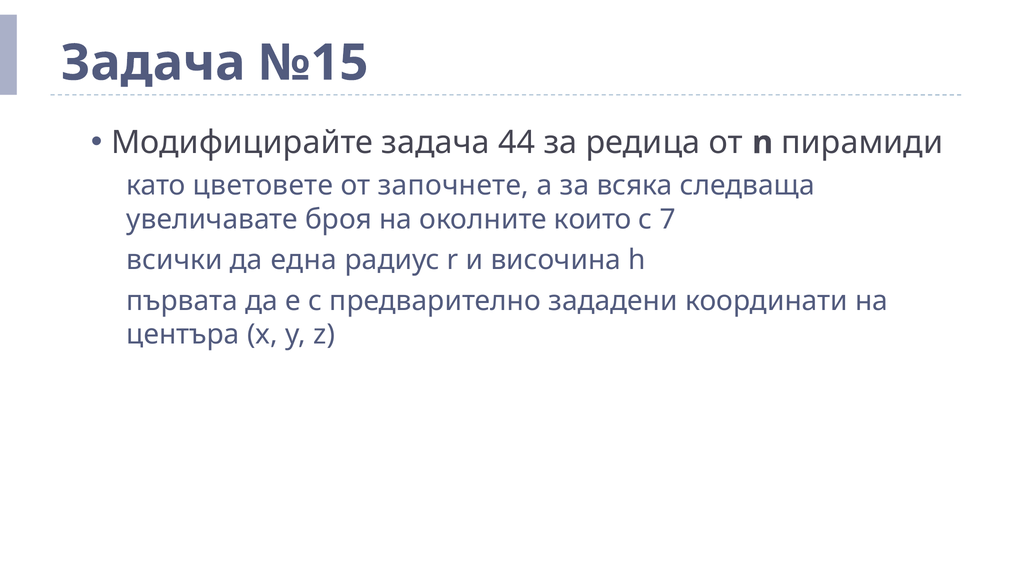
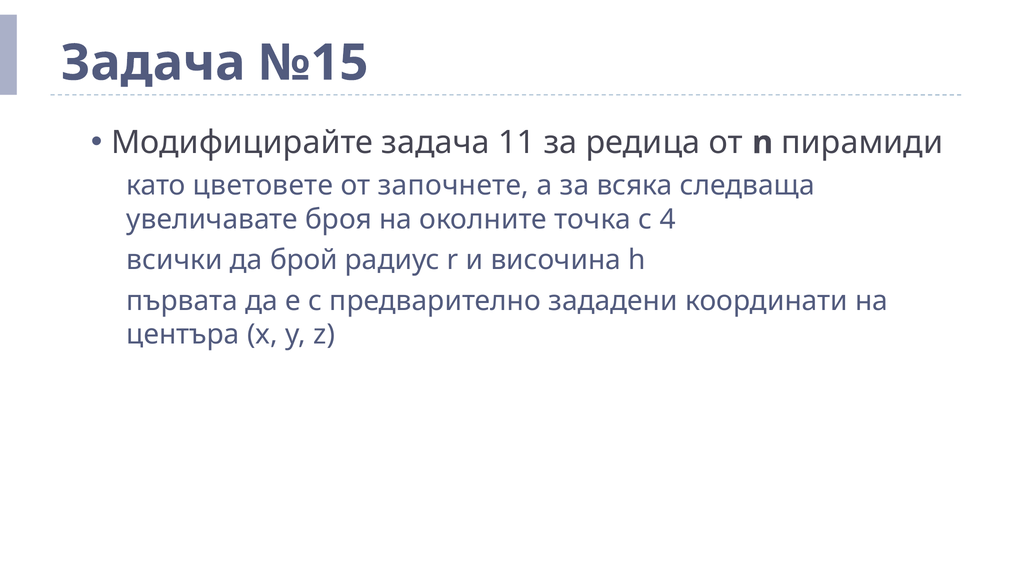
44: 44 -> 11 (517, 143)
които: които -> точка (593, 219)
7: 7 -> 4 (668, 219)
една: една -> брой (304, 260)
